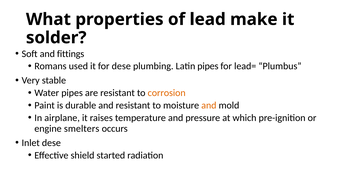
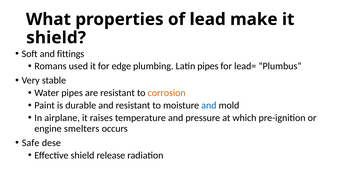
solder: solder -> shield (56, 38)
for dese: dese -> edge (121, 66)
and colour: orange -> blue (209, 106)
Inlet: Inlet -> Safe (31, 143)
started: started -> release (111, 155)
